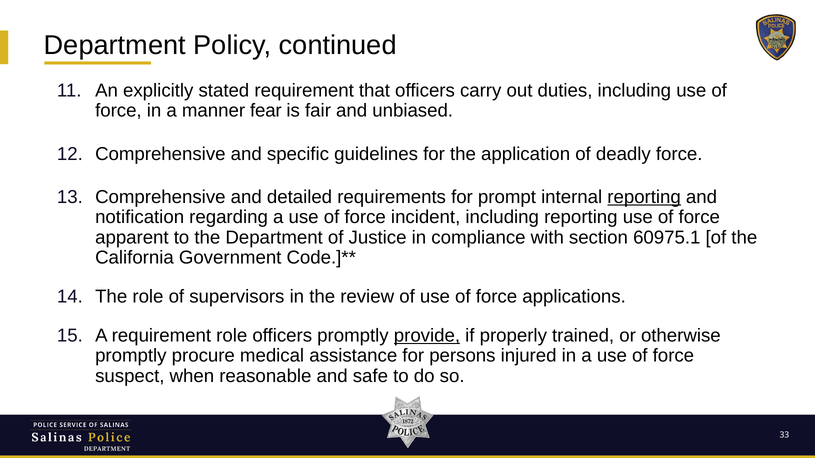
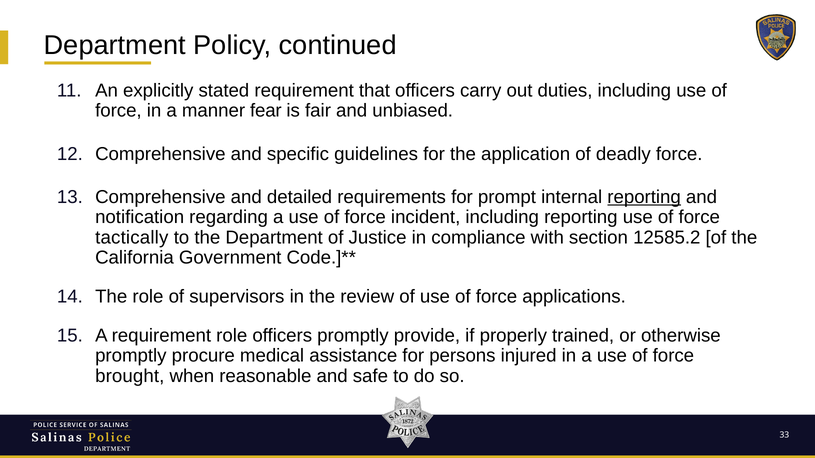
apparent: apparent -> tactically (132, 238)
60975.1: 60975.1 -> 12585.2 (667, 238)
provide underline: present -> none (427, 336)
suspect: suspect -> brought (130, 376)
